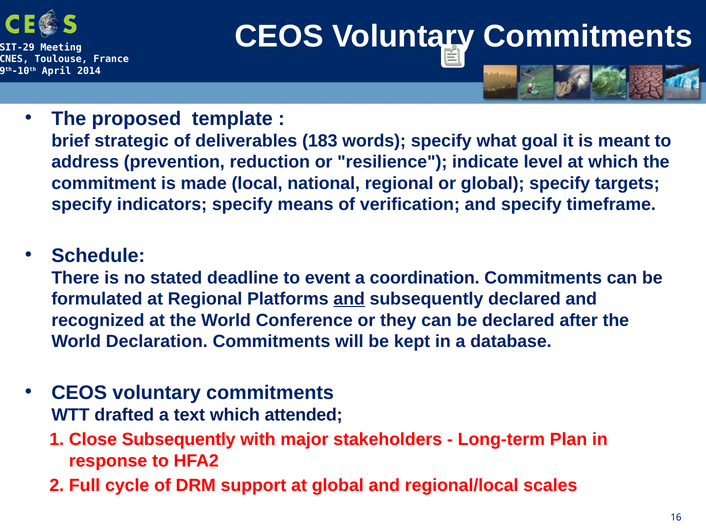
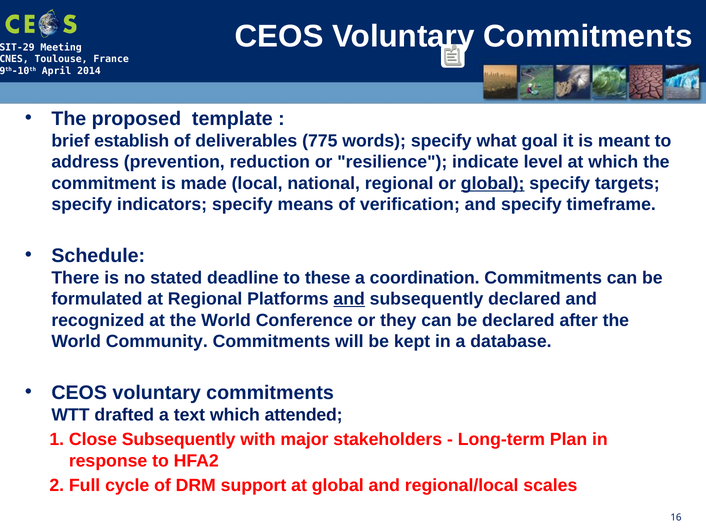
strategic: strategic -> establish (132, 141)
183: 183 -> 775 (320, 141)
global underline: none -> present (493, 183)
event: event -> these (328, 278)
Declaration: Declaration -> Community (157, 341)
